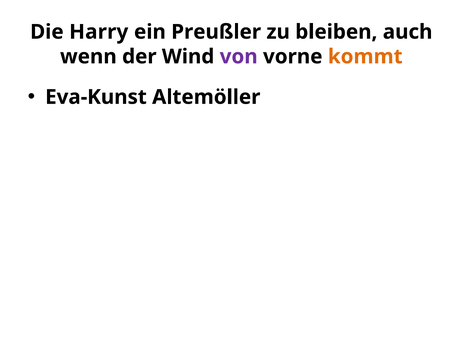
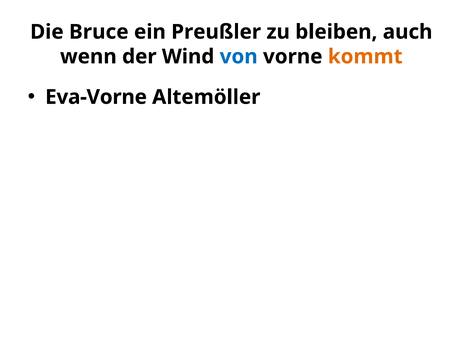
Harry: Harry -> Bruce (99, 32)
von colour: purple -> blue (239, 57)
Eva-Kunst: Eva-Kunst -> Eva-Vorne (96, 97)
